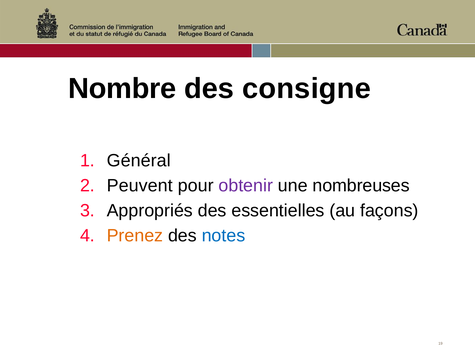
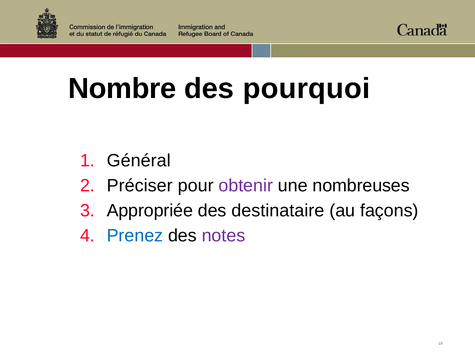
consigne: consigne -> pourquoi (306, 89)
Peuvent: Peuvent -> Préciser (140, 186)
Appropriés: Appropriés -> Appropriée (150, 211)
essentielles: essentielles -> destinataire (278, 211)
Prenez colour: orange -> blue (135, 236)
notes colour: blue -> purple (223, 236)
